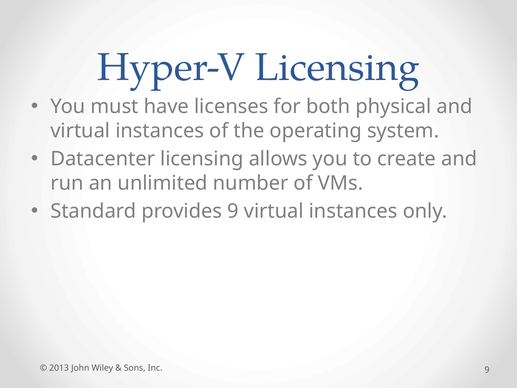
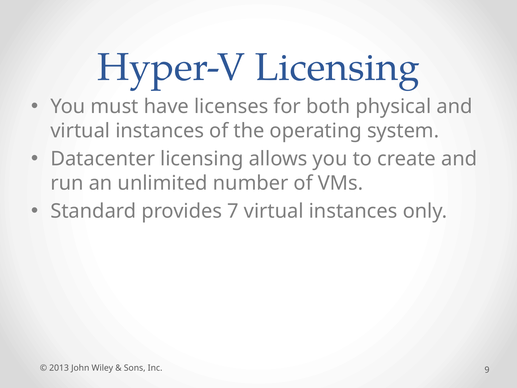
provides 9: 9 -> 7 (233, 211)
